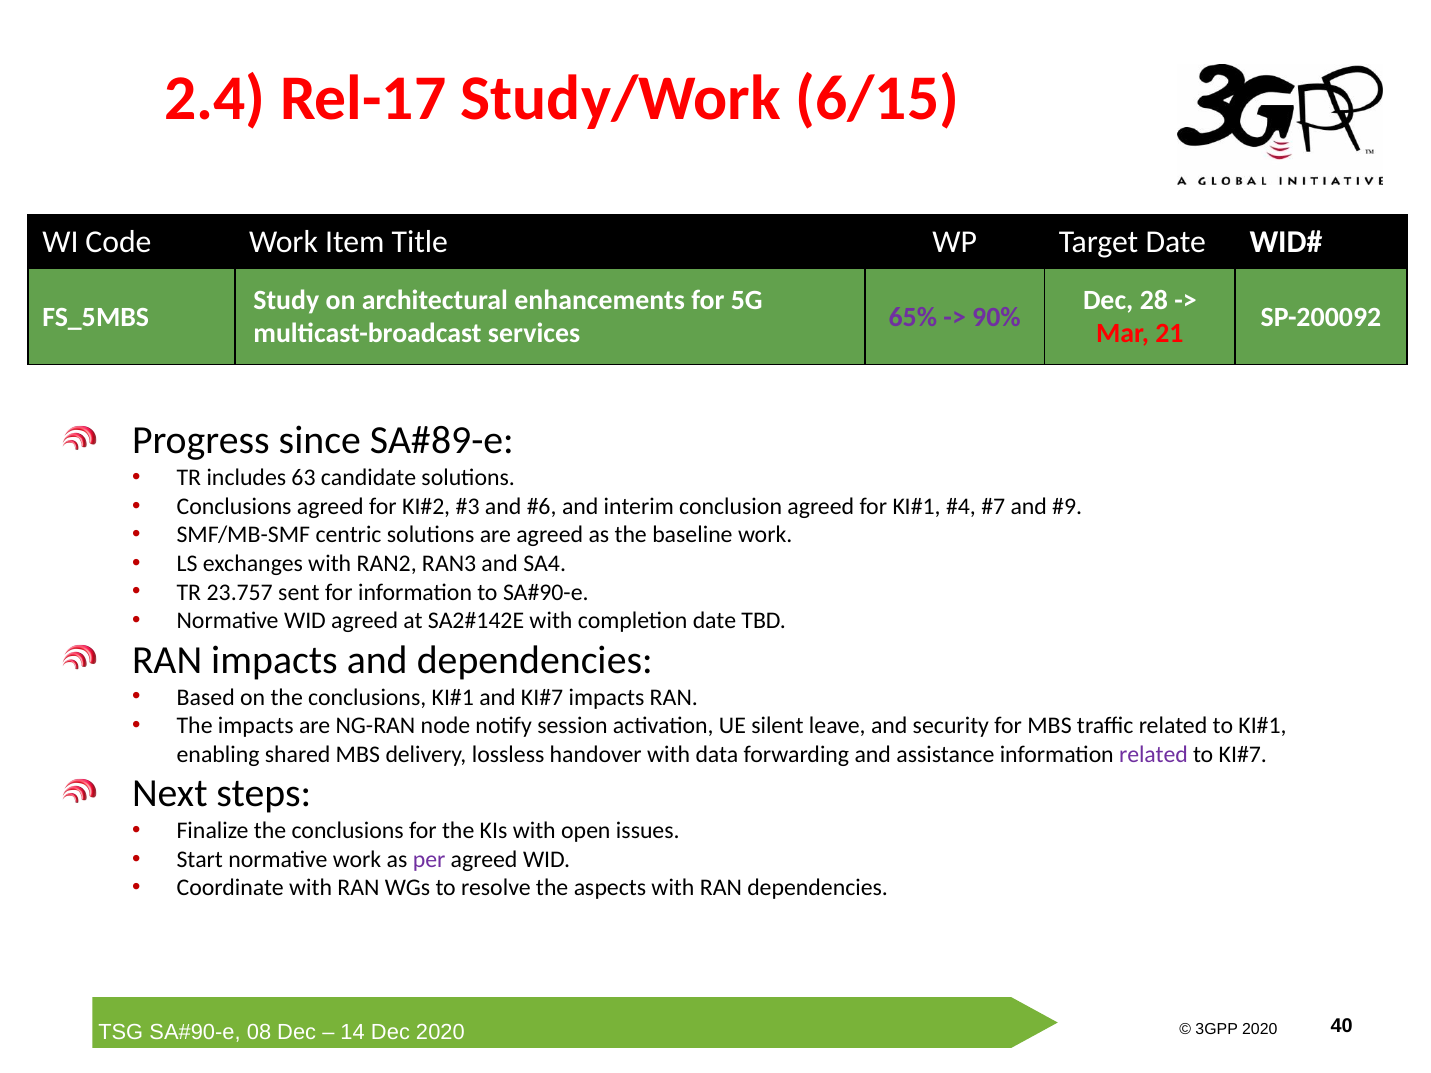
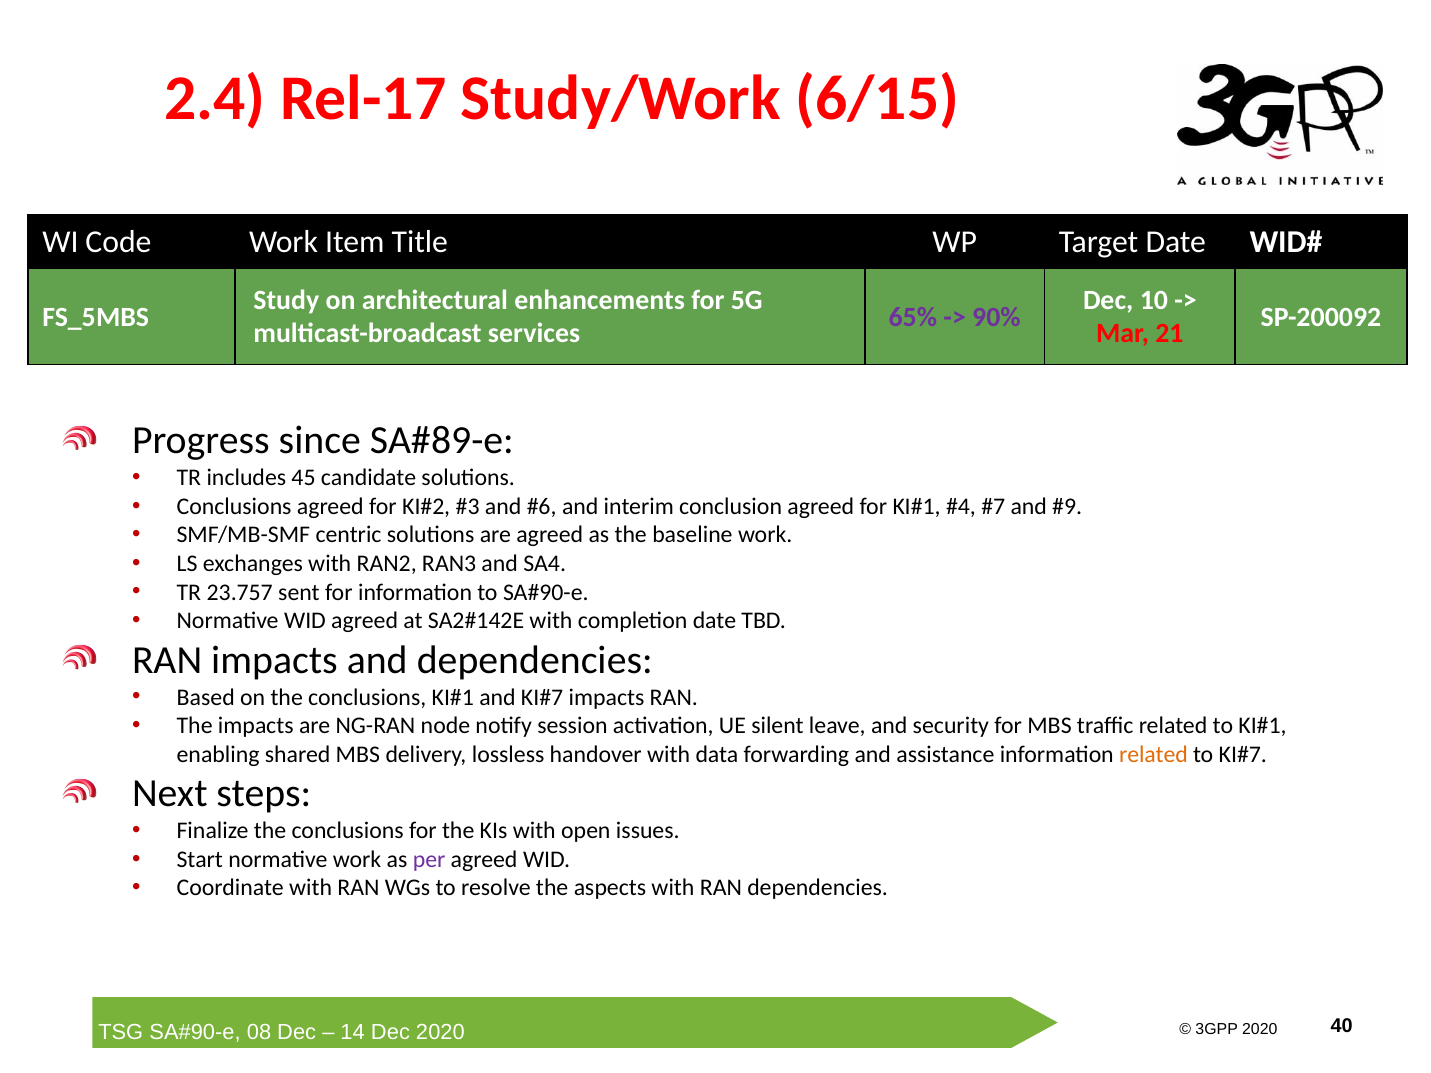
28: 28 -> 10 (1154, 300)
63: 63 -> 45 (304, 478)
related colour: purple -> orange (1153, 755)
